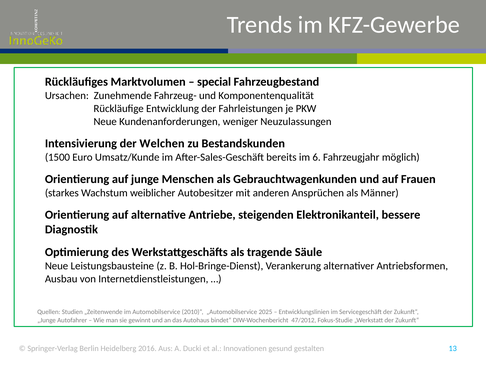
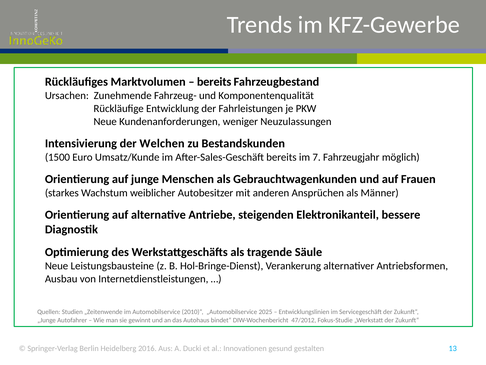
special: special -> bereits (214, 82)
6: 6 -> 7 (317, 157)
